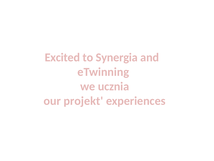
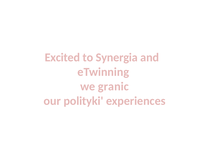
ucznia: ucznia -> granic (113, 86)
projekt: projekt -> polityki (83, 101)
